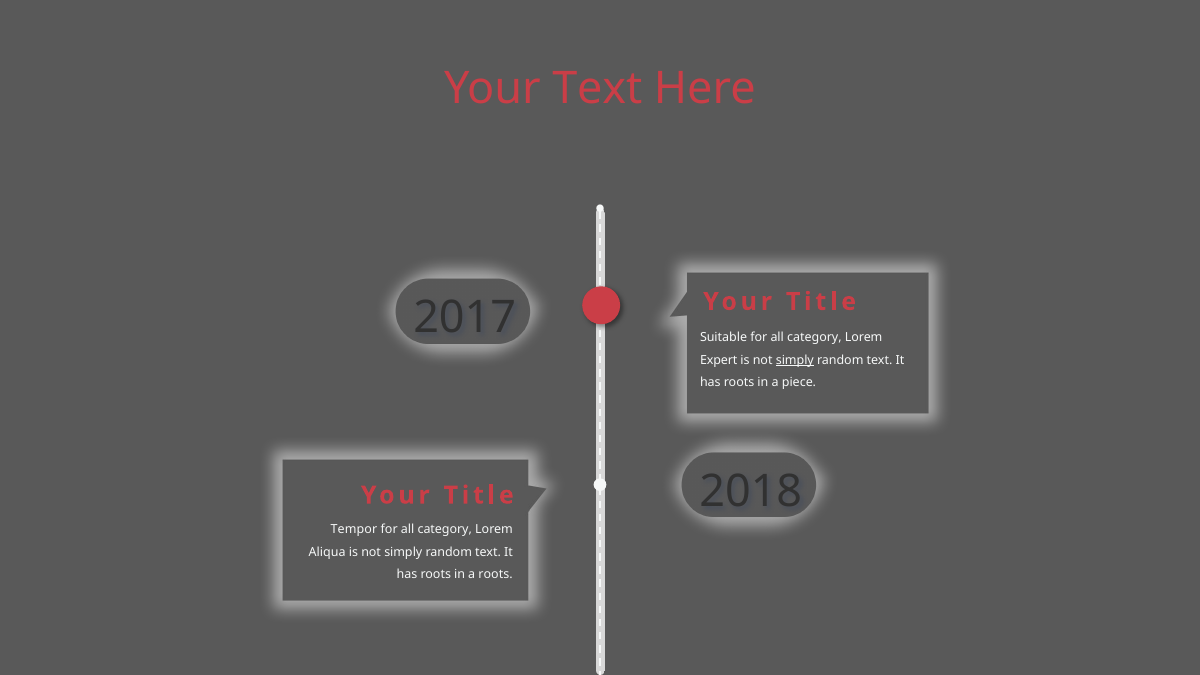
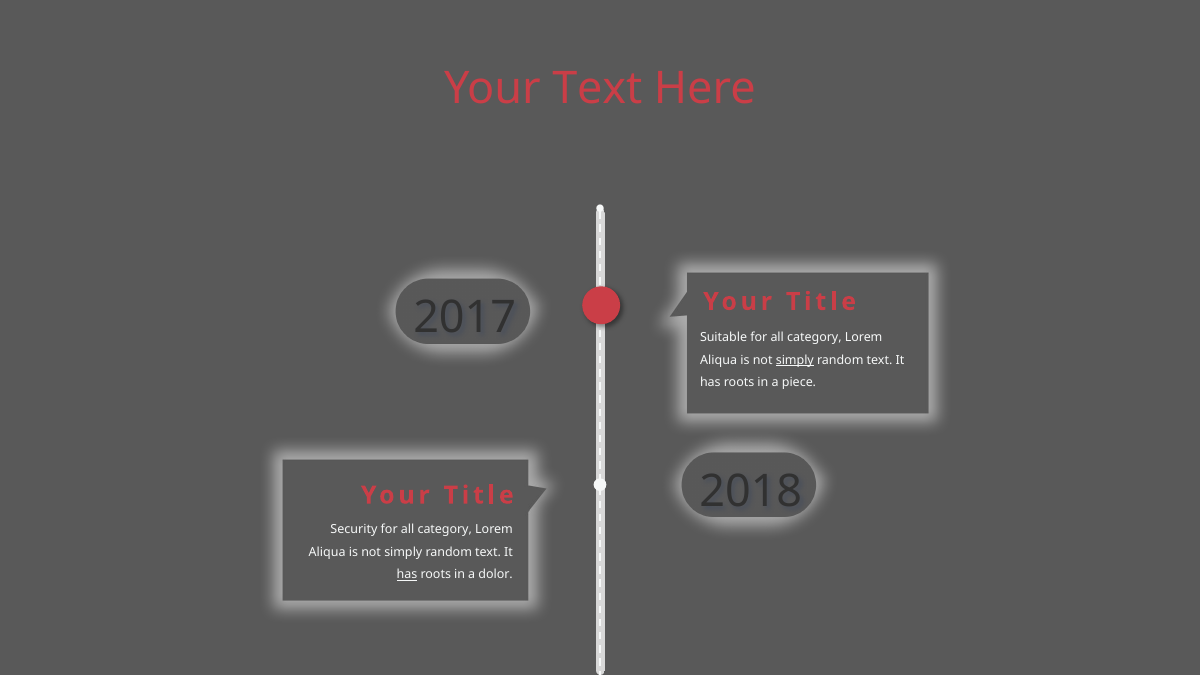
Expert: Expert -> Aliqua (719, 360)
Tempor: Tempor -> Security (354, 530)
has underline: none -> present (407, 575)
a roots: roots -> dolor (496, 575)
